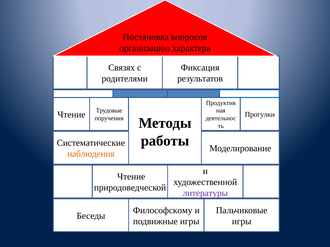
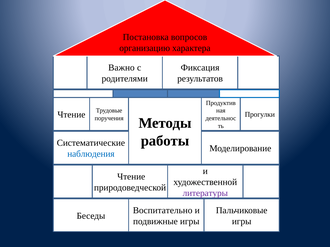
Связях: Связях -> Важно (121, 68)
наблюдения colour: orange -> blue (91, 154)
Философскому: Философскому -> Воспитательно (163, 211)
